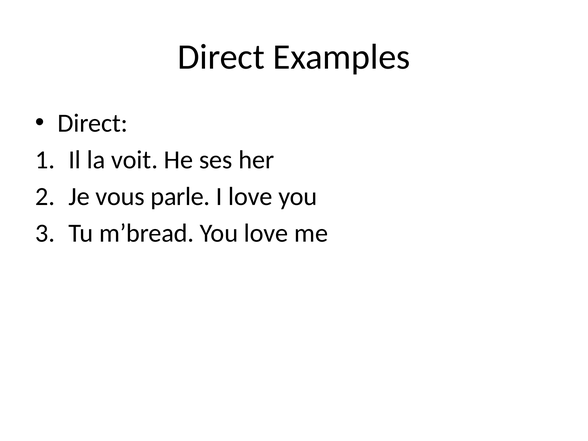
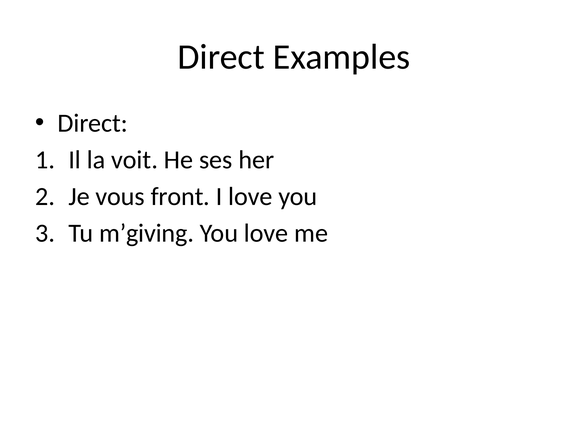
parle: parle -> front (180, 197)
m’bread: m’bread -> m’giving (147, 233)
